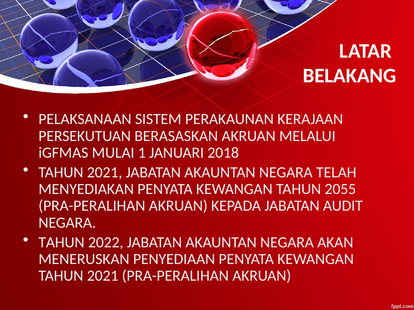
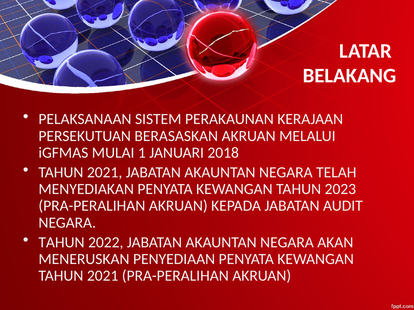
2055: 2055 -> 2023 (340, 189)
